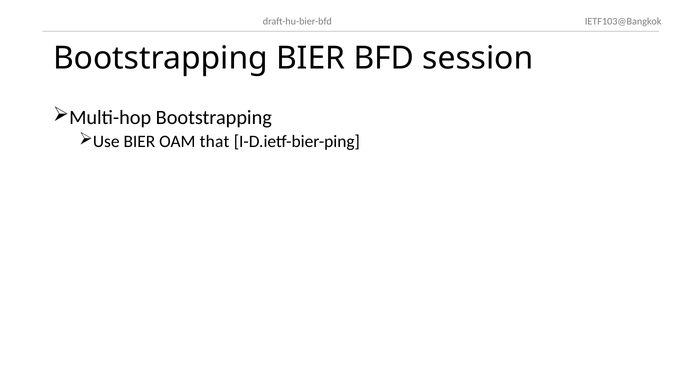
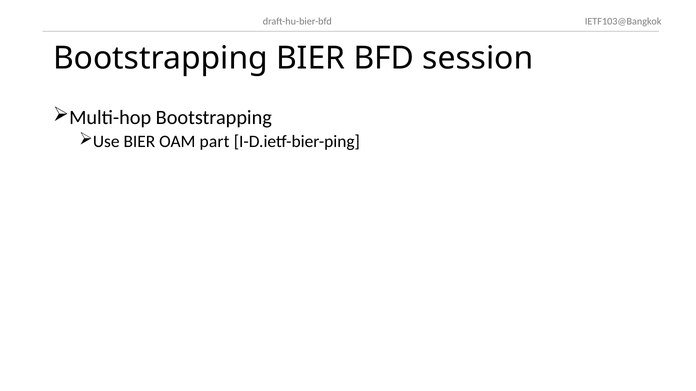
that: that -> part (215, 142)
